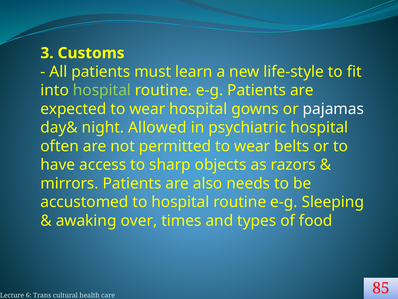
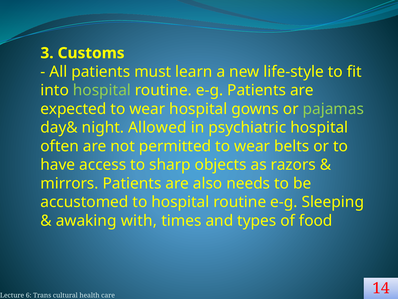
pajamas colour: white -> light green (333, 109)
over: over -> with (139, 220)
85: 85 -> 14 (381, 288)
